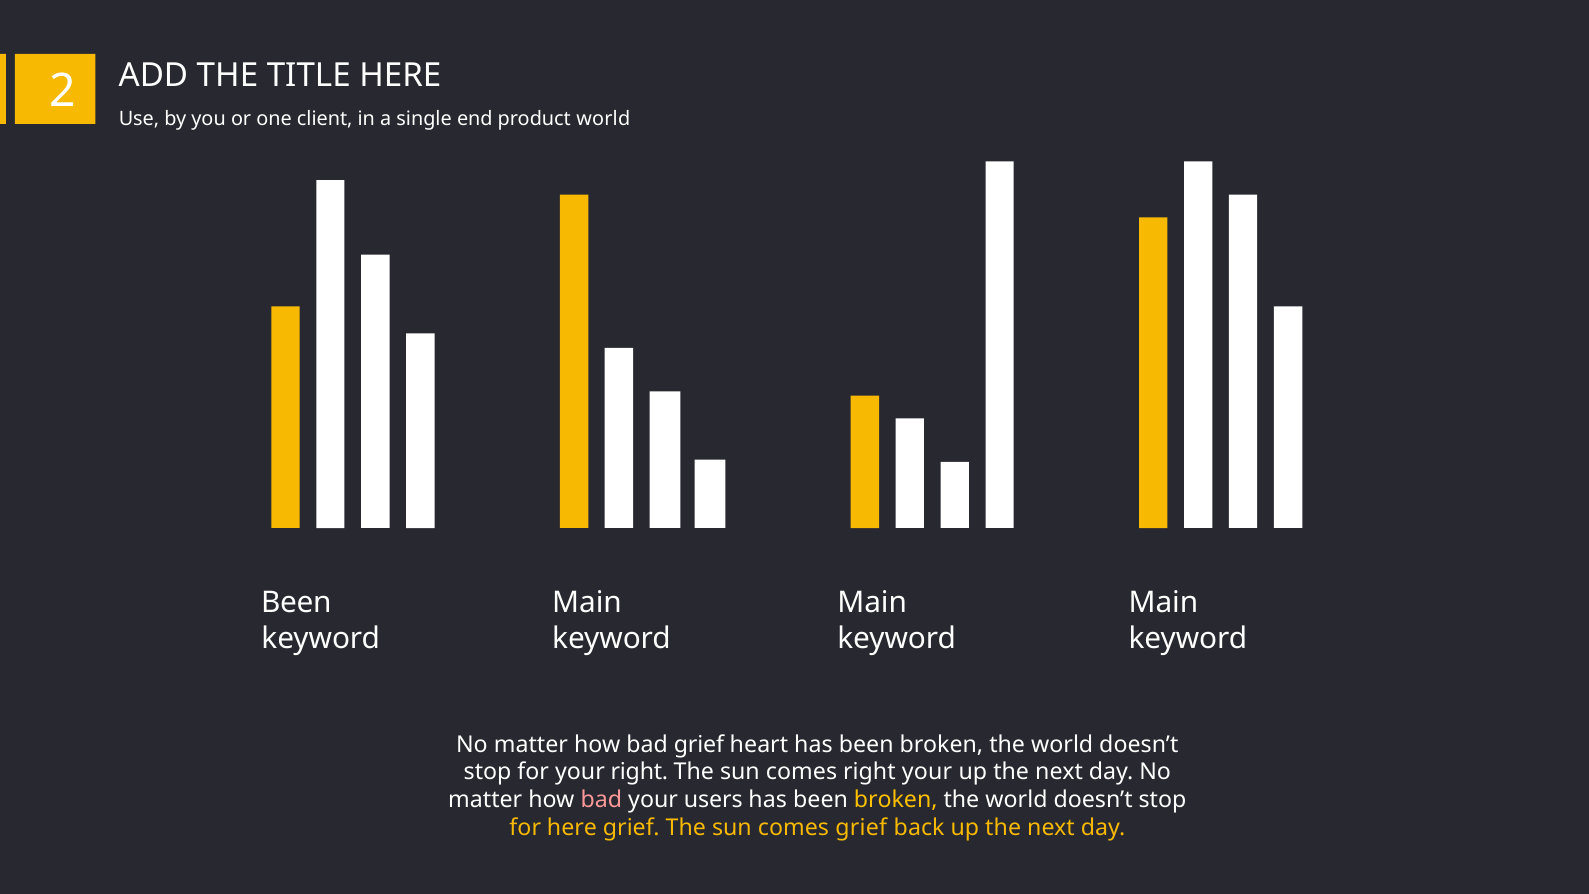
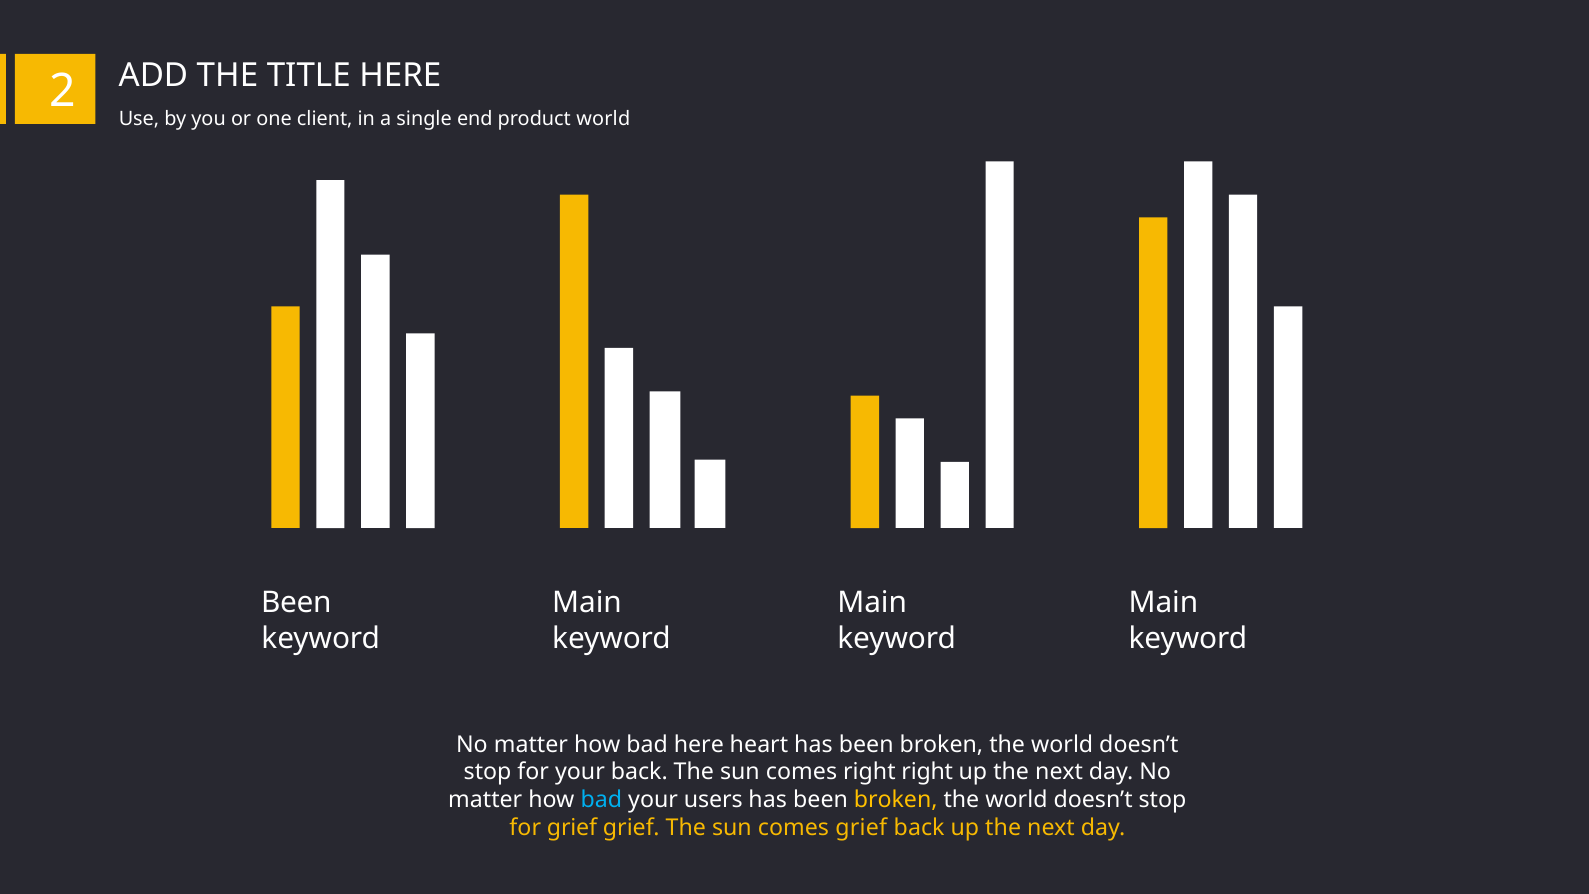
bad grief: grief -> here (699, 744)
your right: right -> back (639, 772)
right your: your -> right (927, 772)
bad colour: pink -> light blue (601, 800)
for here: here -> grief (572, 828)
